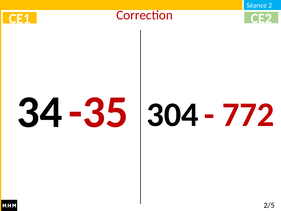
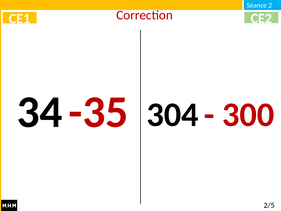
772: 772 -> 300 (248, 115)
